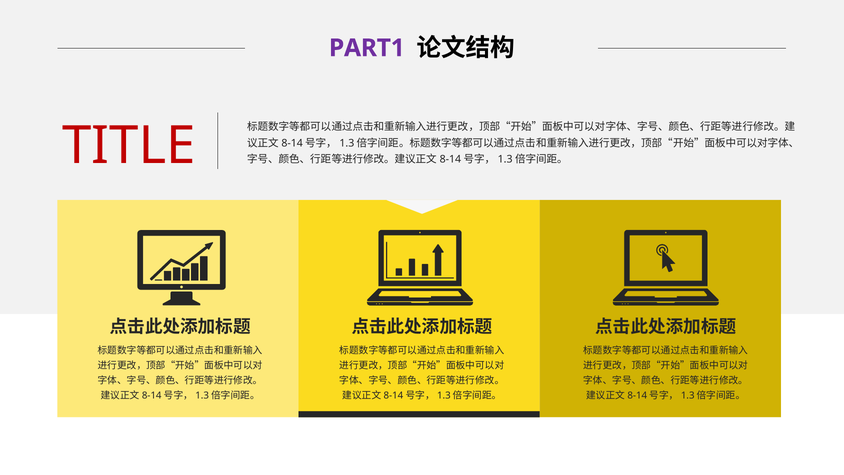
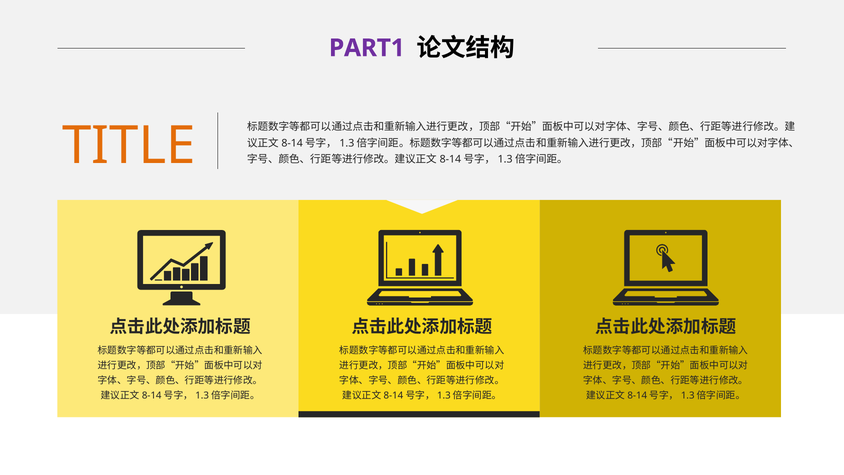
TITLE colour: red -> orange (129, 146)
